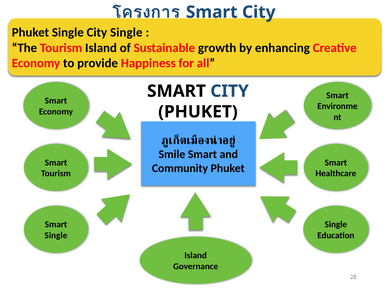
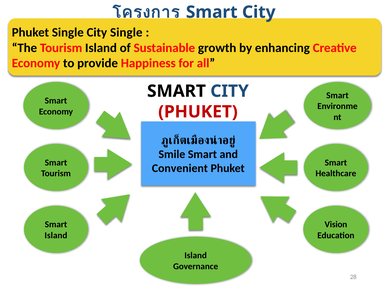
PHUKET colour: black -> red (198, 112)
Community: Community -> Convenient (180, 168)
Single: Single -> Vision (336, 225)
Single: Single -> Island (56, 236)
